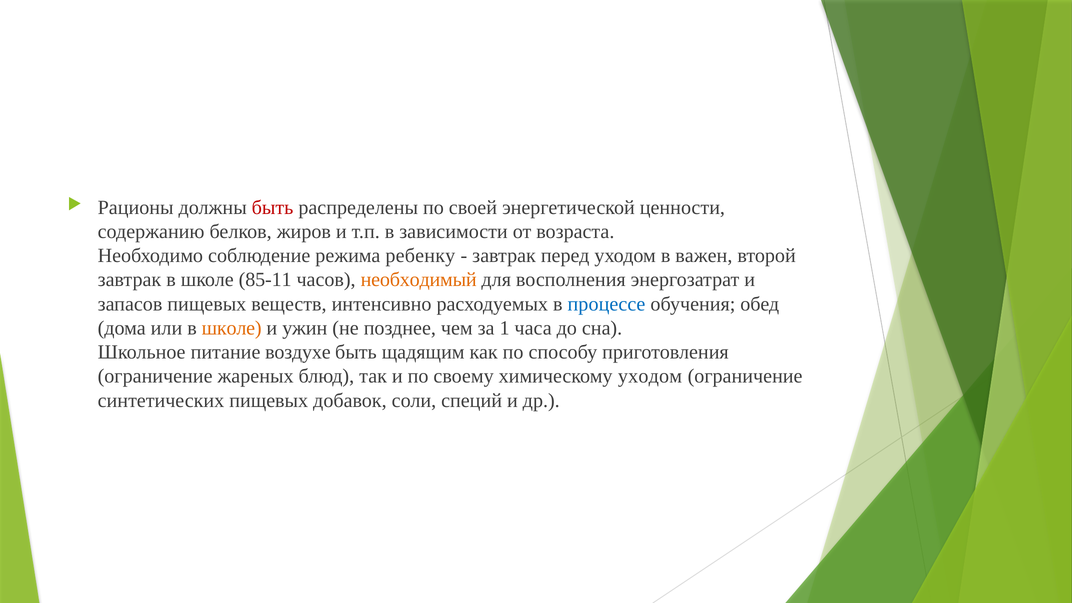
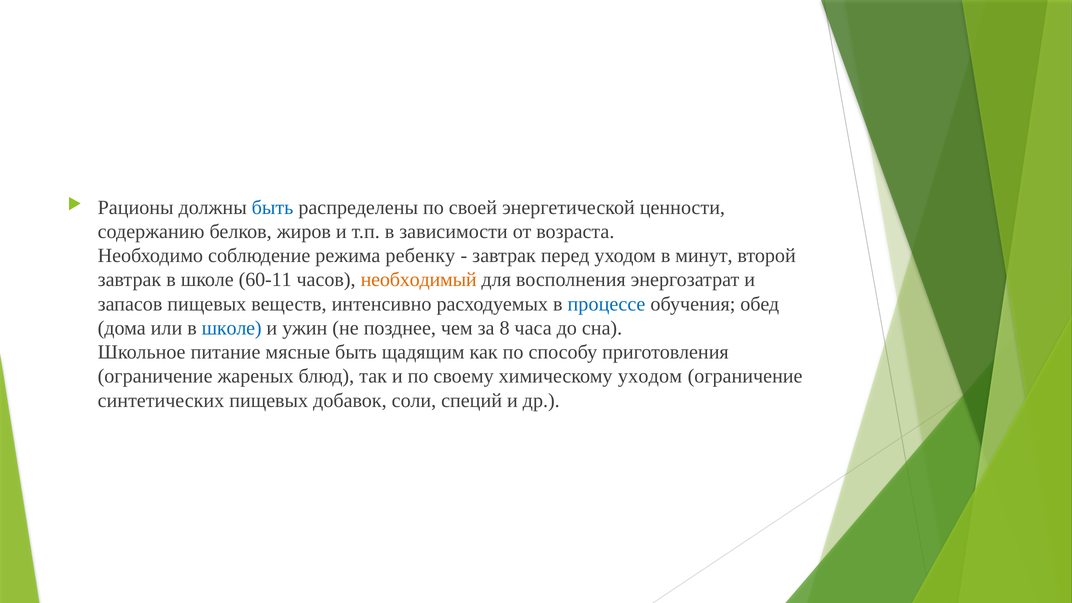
быть colour: red -> blue (273, 207)
важен: важен -> минут (704, 256)
85-11: 85-11 -> 60-11 (265, 280)
школе colour: orange -> blue (232, 328)
1: 1 -> 8 (505, 328)
воздухе: воздухе -> мясные (298, 352)
